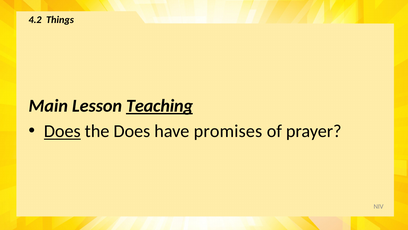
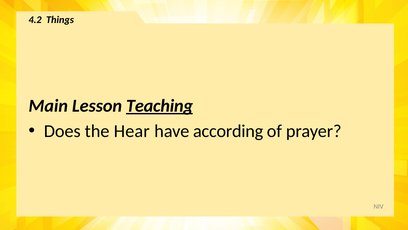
Does underline: present -> none (62, 131)
the Does: Does -> Hear (132, 131)
promises: promises -> according (228, 131)
